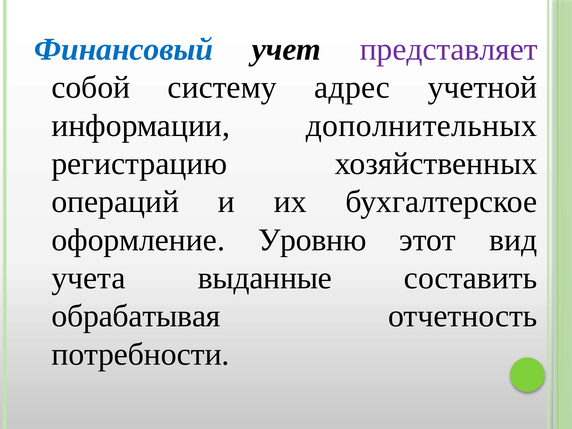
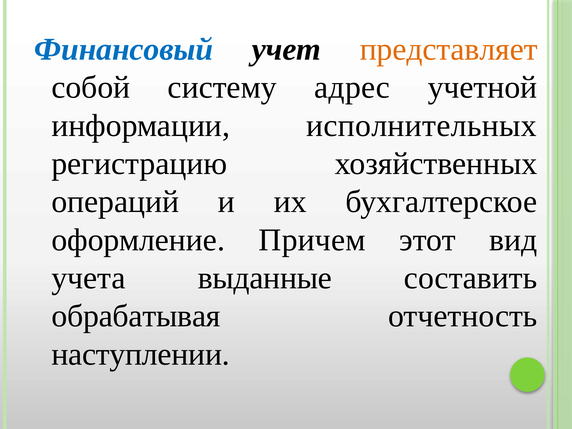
представляет colour: purple -> orange (449, 49)
дополнительных: дополнительных -> исполнительных (421, 126)
Уровню: Уровню -> Причем (312, 240)
потребности: потребности -> наступлении (141, 354)
